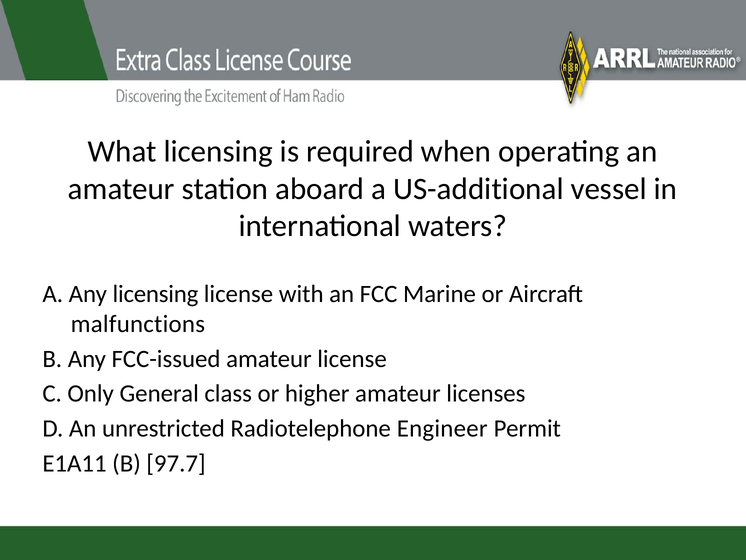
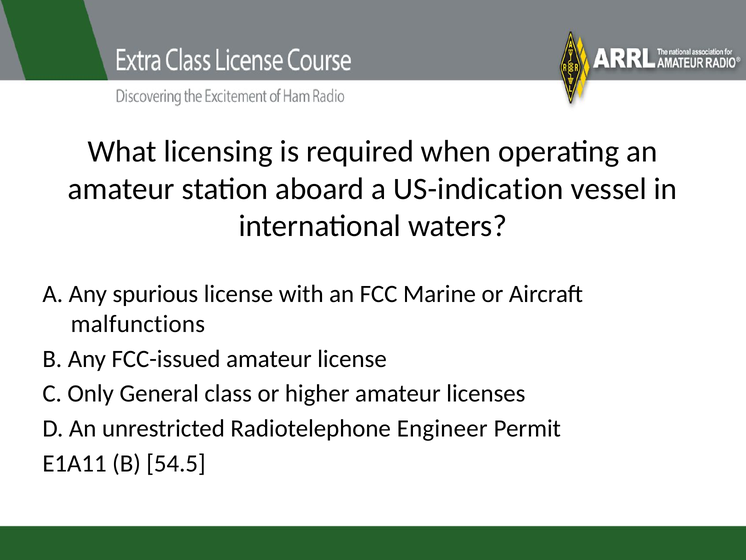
US-additional: US-additional -> US-indication (478, 189)
Any licensing: licensing -> spurious (155, 294)
97.7: 97.7 -> 54.5 (176, 463)
